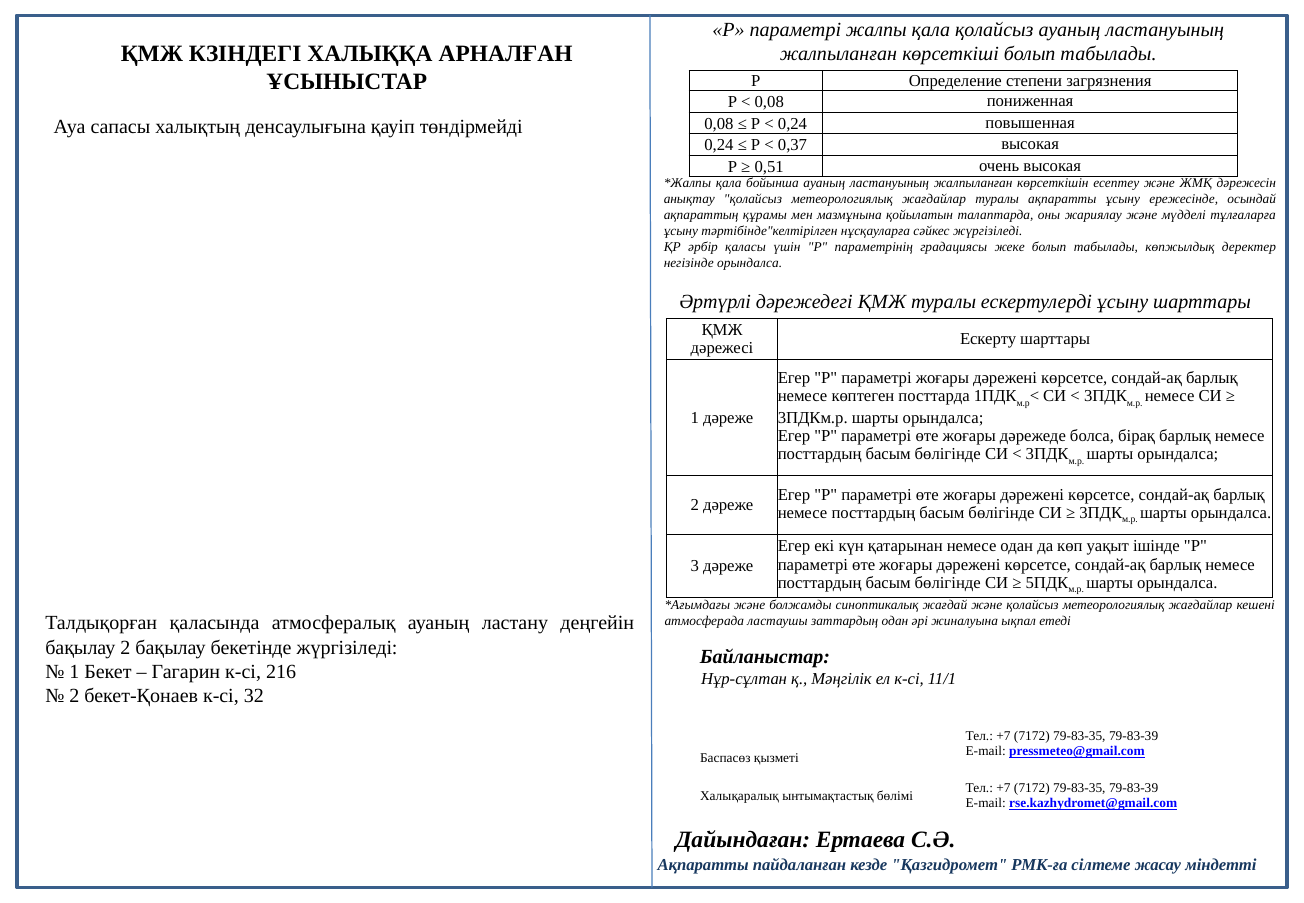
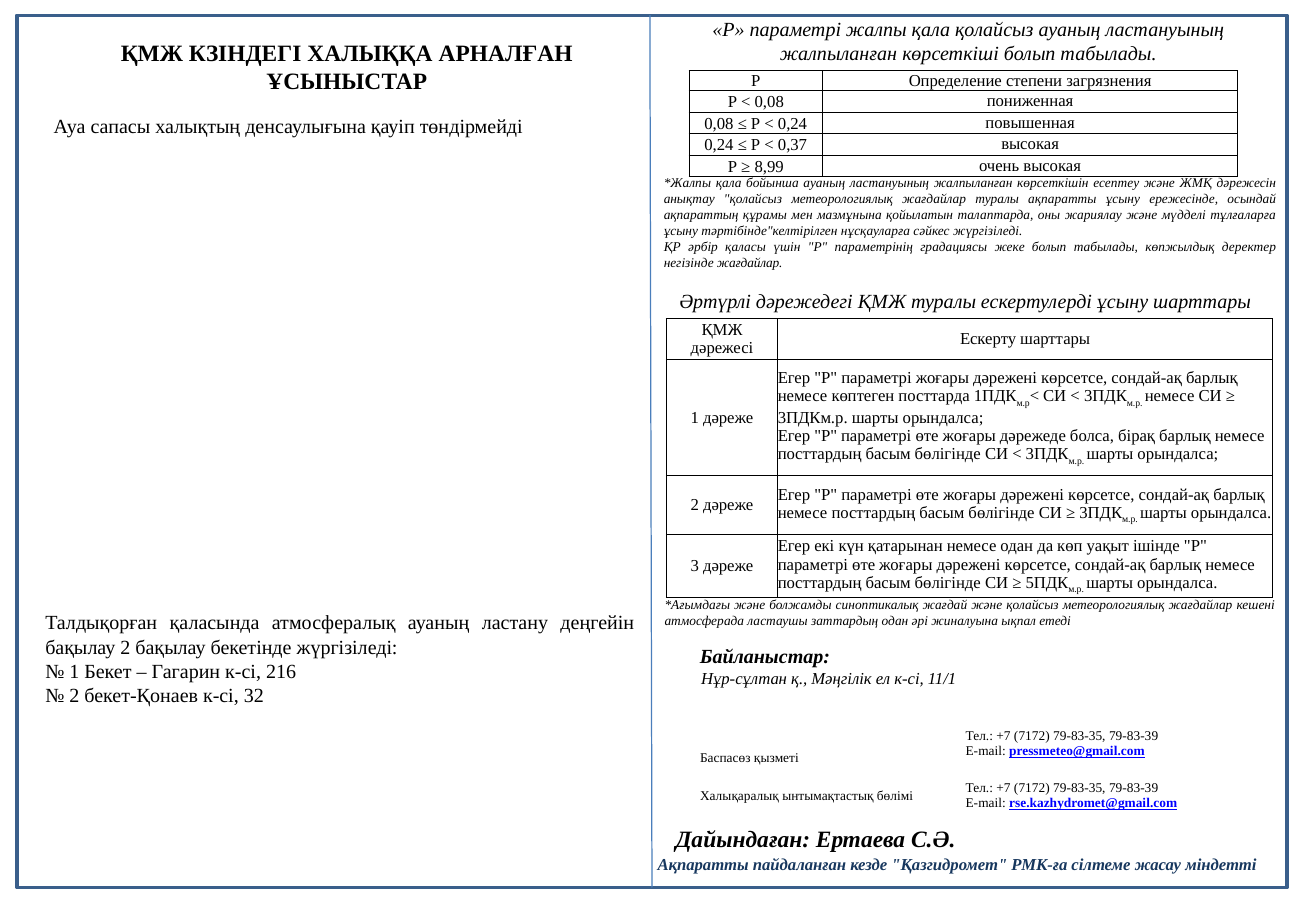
0,51: 0,51 -> 8,99 (769, 167)
негізінде орындалса: орындалса -> жағдайлар (750, 263)
